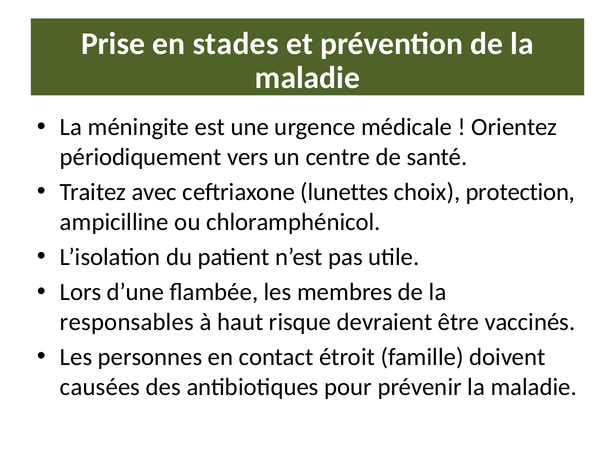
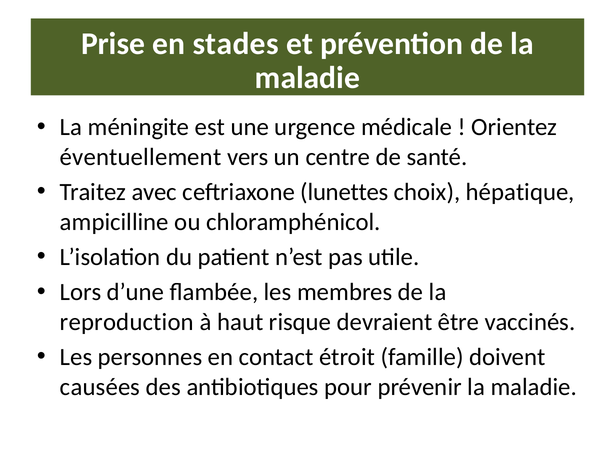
périodiquement: périodiquement -> éventuellement (141, 157)
protection: protection -> hépatique (520, 192)
responsables: responsables -> reproduction (127, 322)
